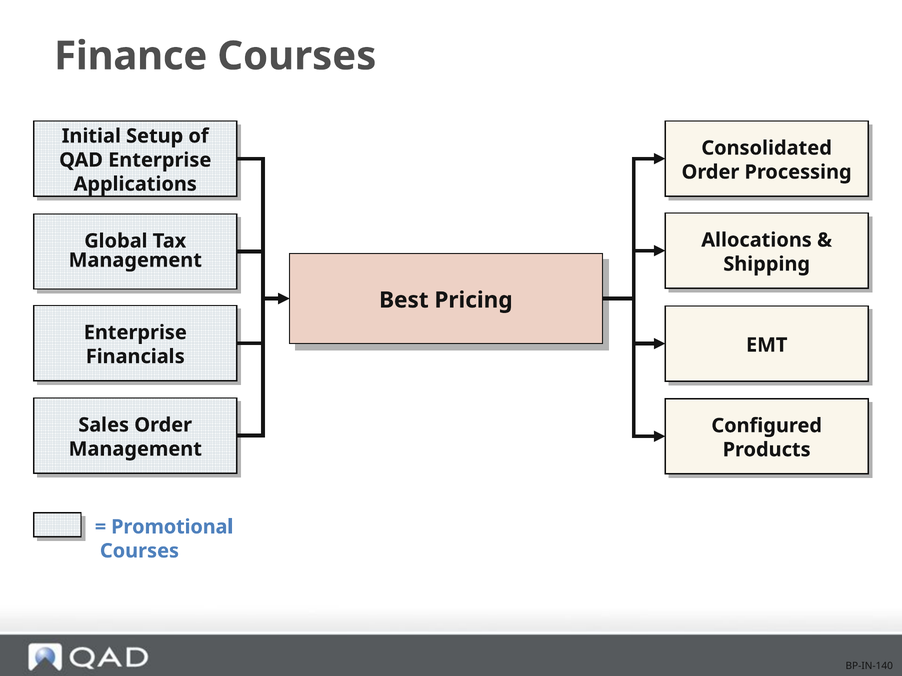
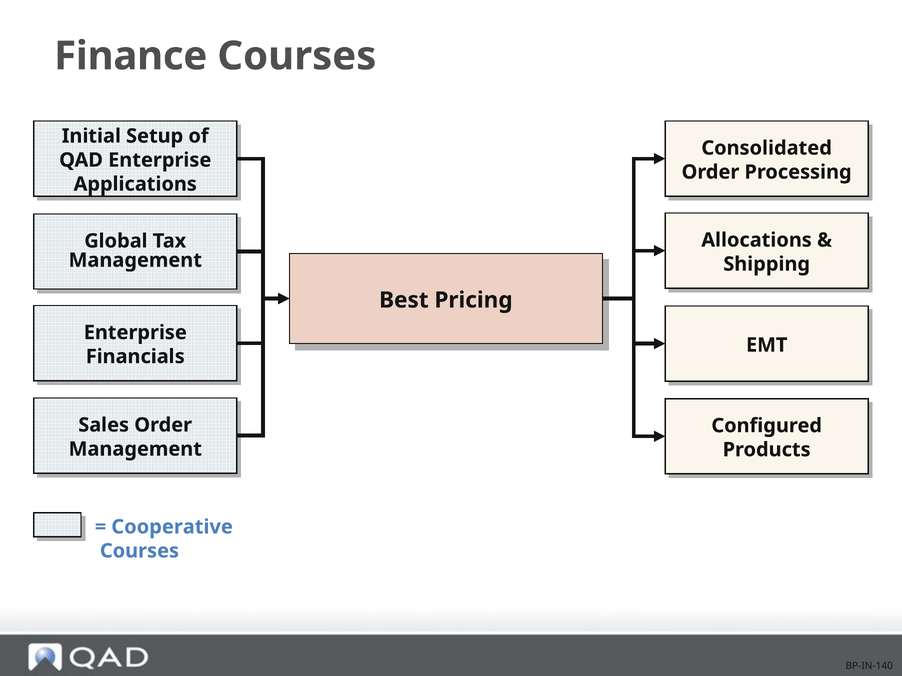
Promotional: Promotional -> Cooperative (172, 527)
